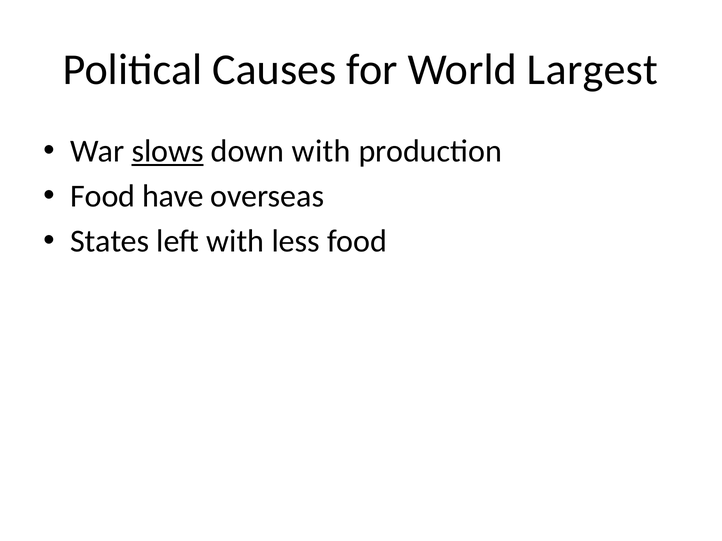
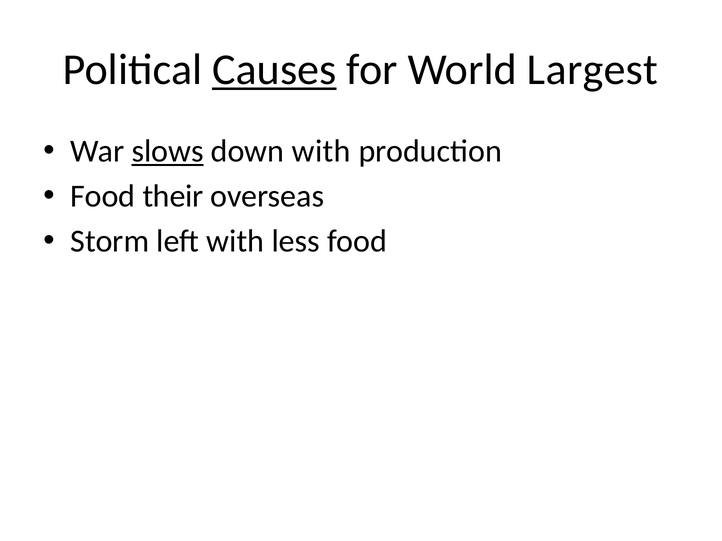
Causes underline: none -> present (274, 70)
have: have -> their (173, 196)
States: States -> Storm (110, 241)
